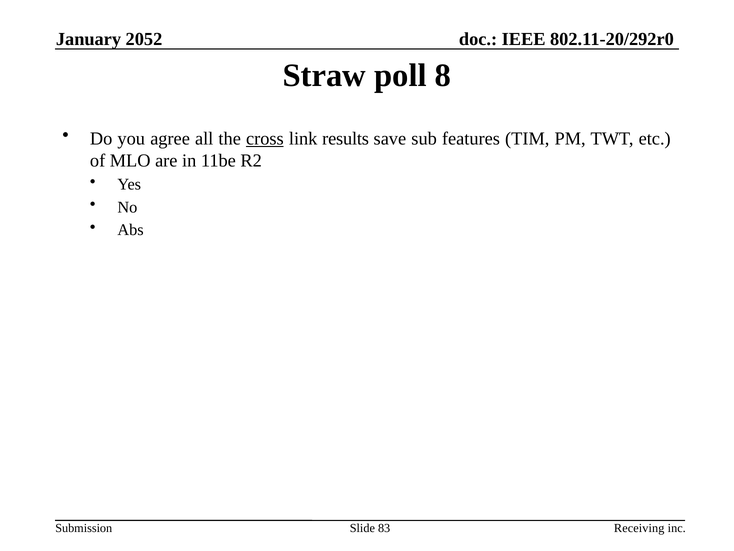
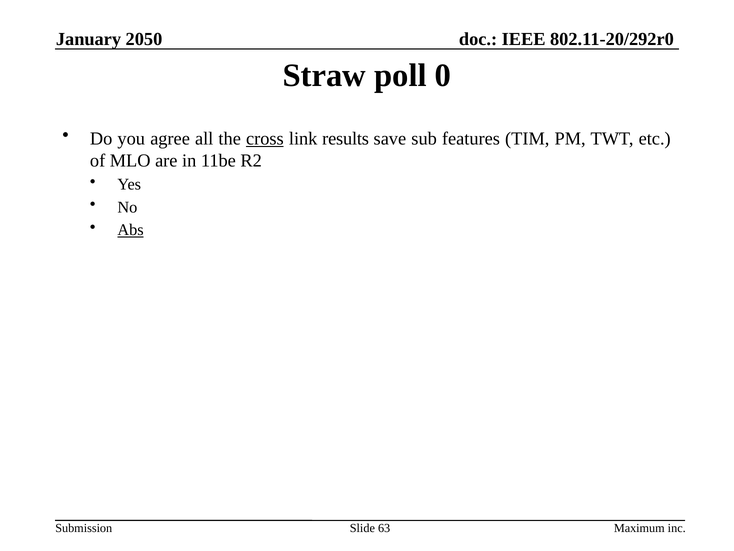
2052: 2052 -> 2050 (144, 39)
8: 8 -> 0 (443, 76)
Abs underline: none -> present (131, 230)
Receiving: Receiving -> Maximum (639, 528)
83: 83 -> 63 (384, 528)
